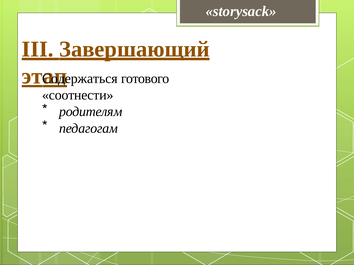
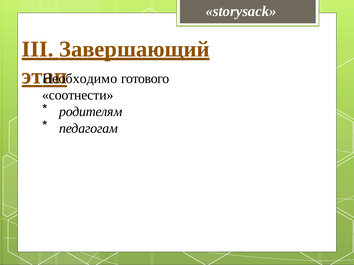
Содержаться: Содержаться -> Необходимо (80, 79)
